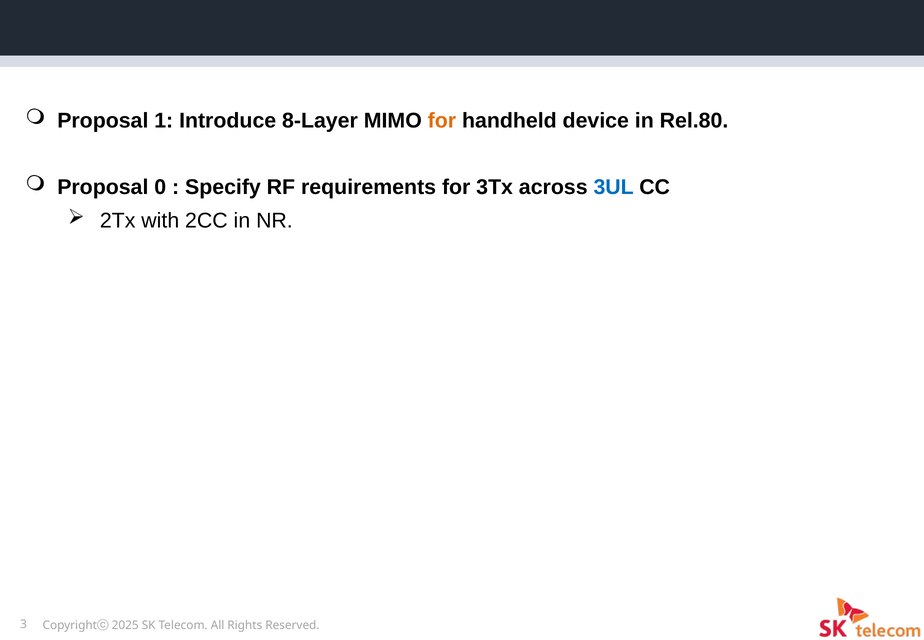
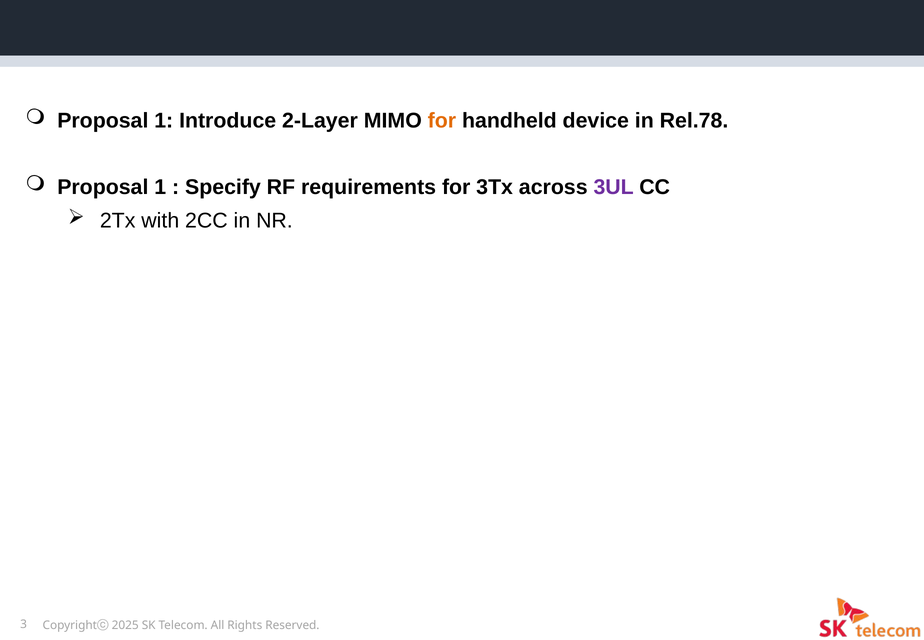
8-Layer: 8-Layer -> 2-Layer (320, 121)
Rel.80: Rel.80 -> Rel.78 (694, 121)
0: 0 -> 1 (160, 187)
3UL colour: blue -> purple (614, 187)
